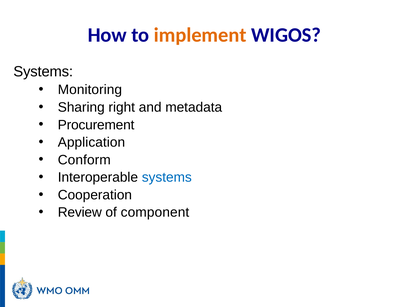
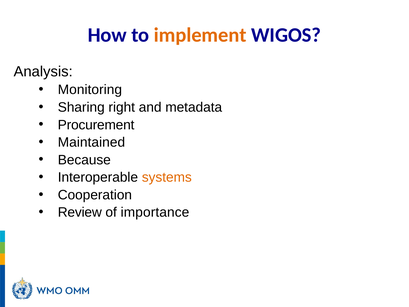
Systems: Systems -> Analysis (43, 72)
Application: Application -> Maintained (91, 142)
Conform: Conform -> Because (84, 160)
systems colour: blue -> orange (167, 177)
component: component -> importance (155, 212)
